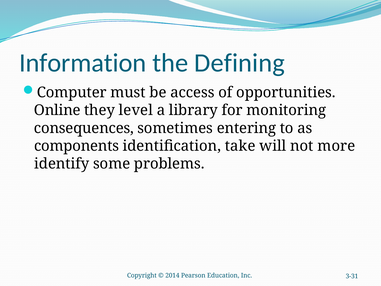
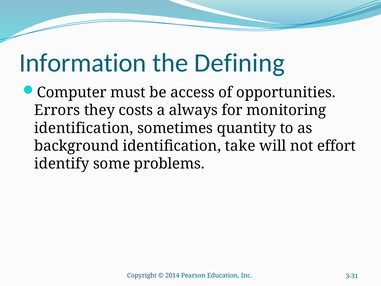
Online: Online -> Errors (57, 110)
level: level -> costs (136, 110)
library: library -> always (193, 110)
consequences: consequences -> identification (84, 128)
entering: entering -> quantity (246, 128)
components: components -> background (77, 146)
more: more -> effort (336, 146)
